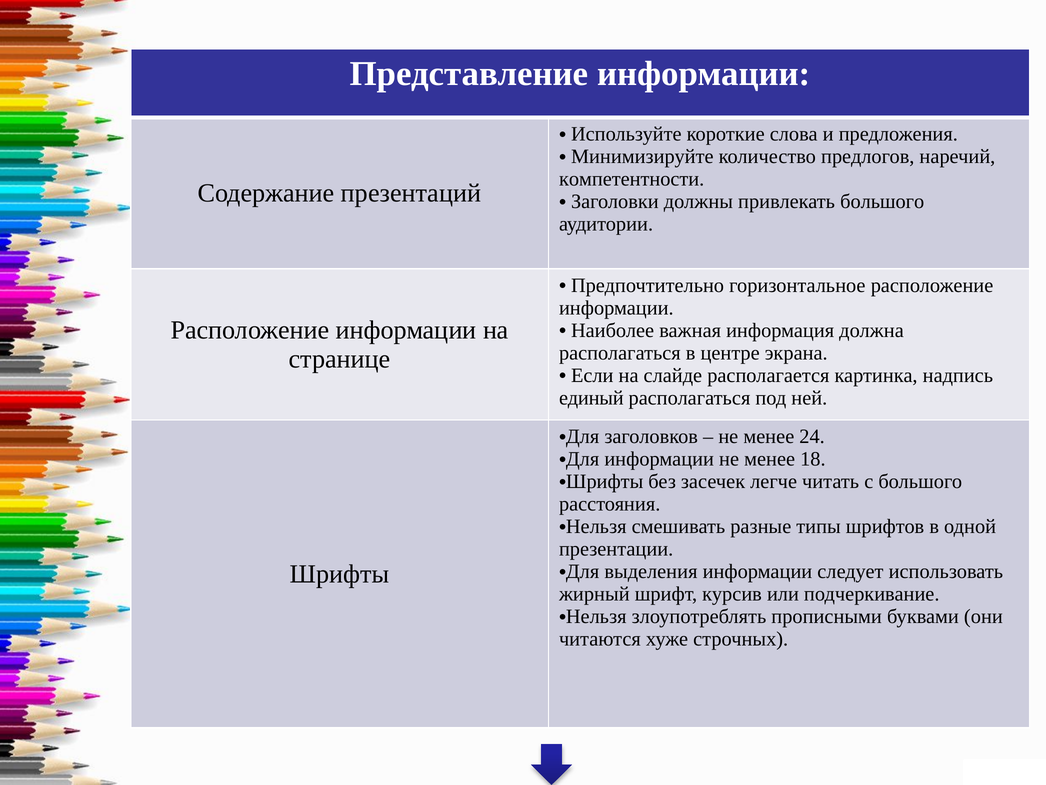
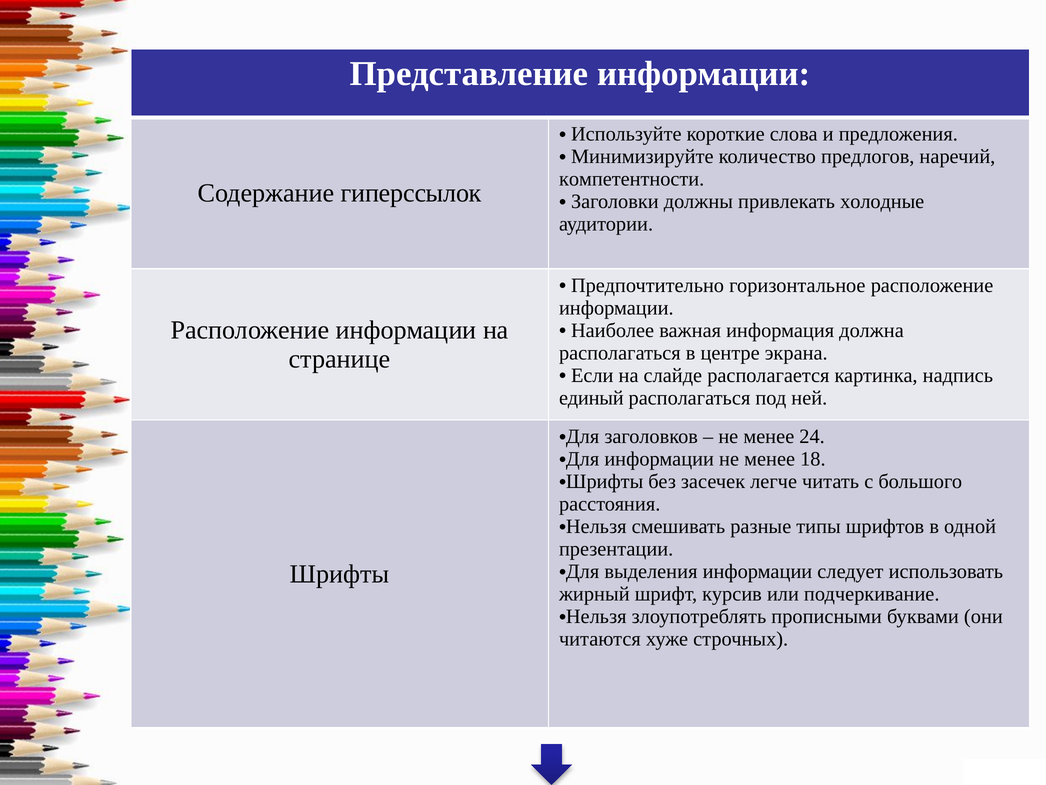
презентаций: презентаций -> гиперссылок (411, 193)
привлекать большого: большого -> холодные (882, 201)
